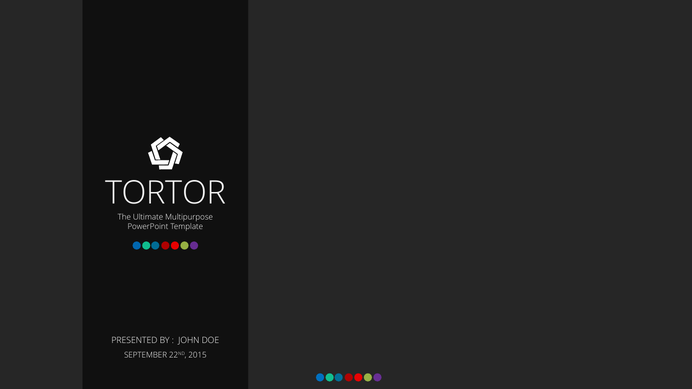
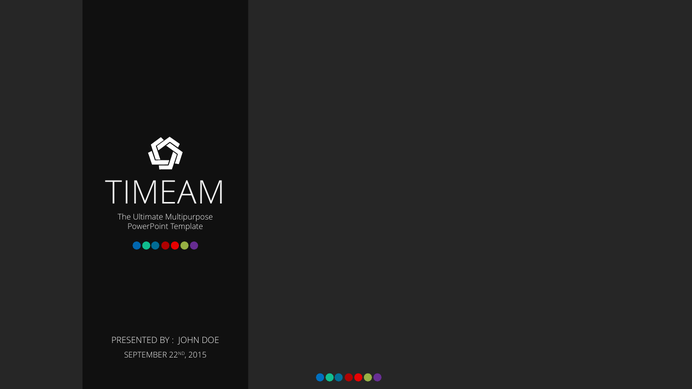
TORTOR: TORTOR -> TIMEAM (165, 193)
